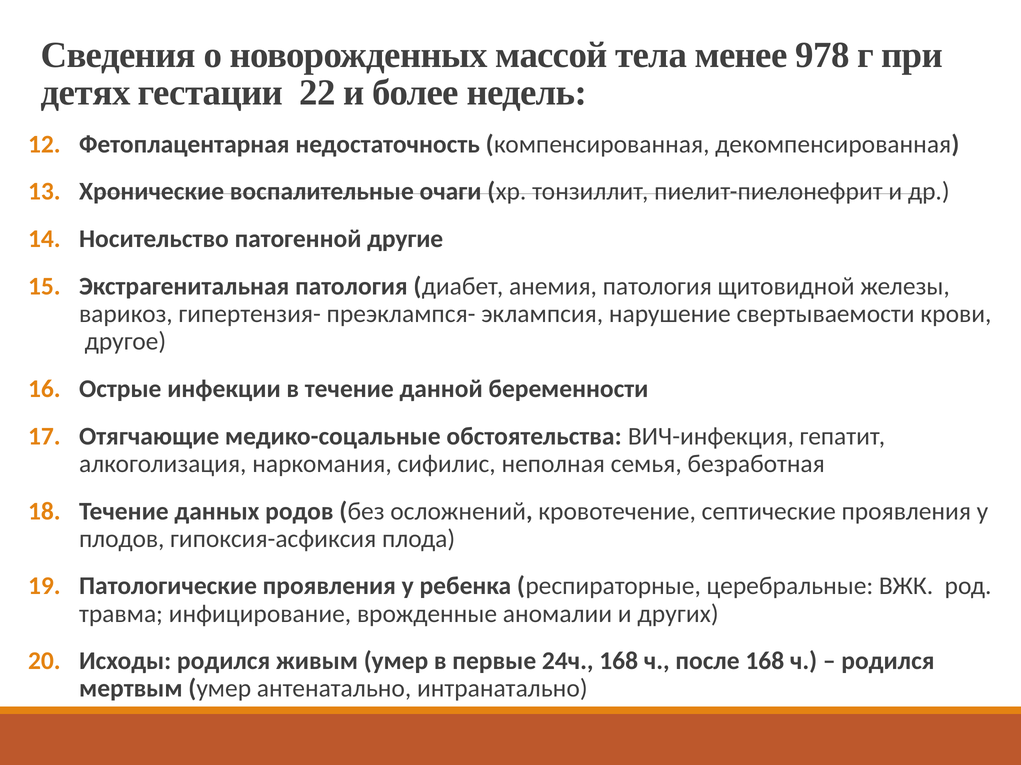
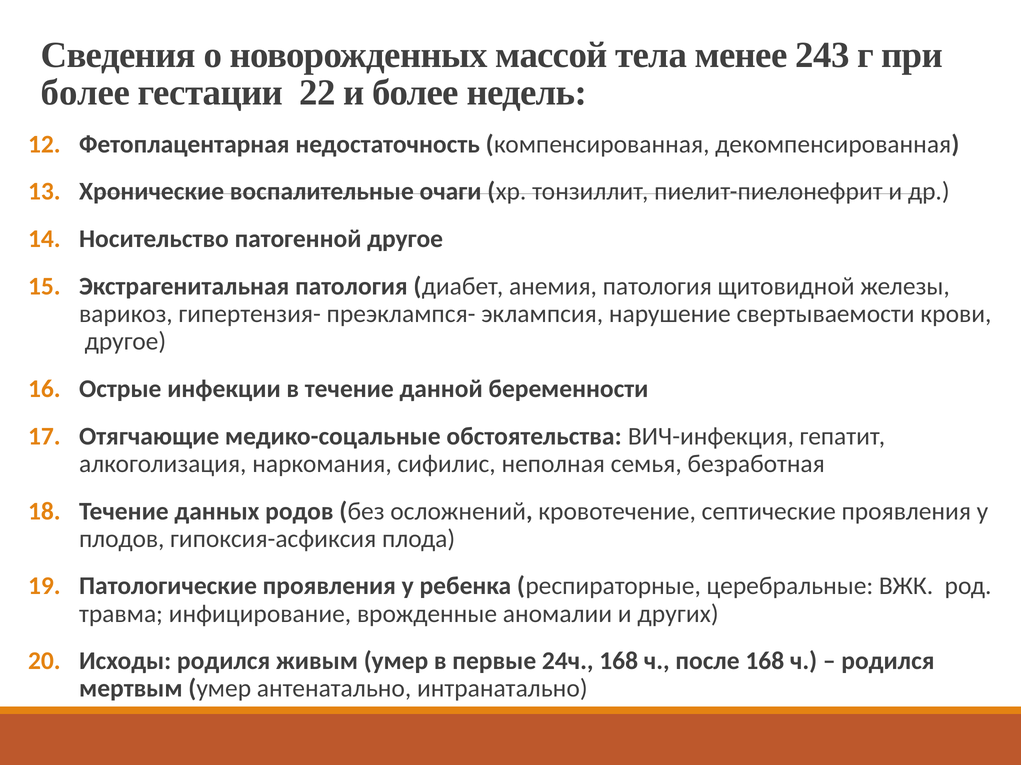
978: 978 -> 243 (822, 55)
детях: детях -> более (86, 93)
патогенной другие: другие -> другое (405, 239)
